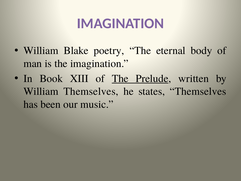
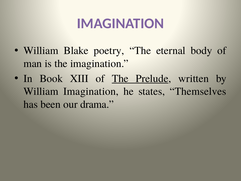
William Themselves: Themselves -> Imagination (91, 91)
music: music -> drama (97, 104)
